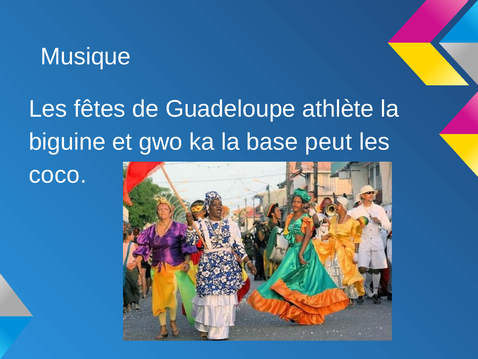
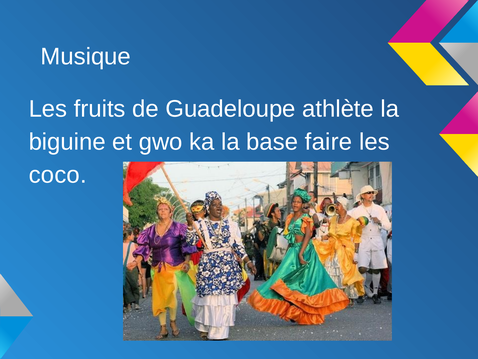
fêtes: fêtes -> fruits (100, 109)
peut: peut -> faire (329, 142)
